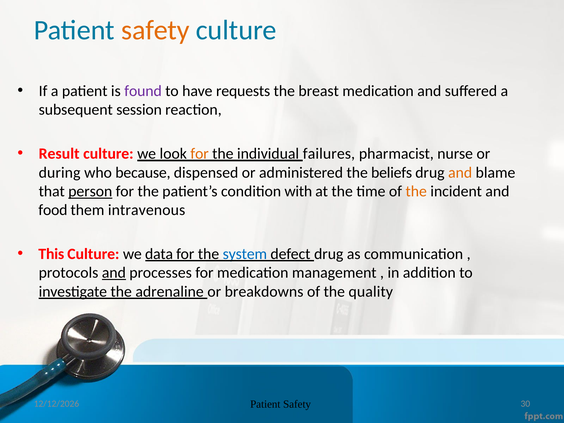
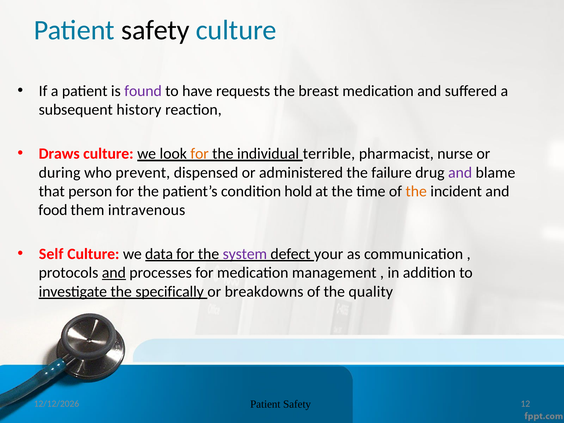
safety colour: orange -> black (155, 30)
session: session -> history (139, 110)
Result: Result -> Draws (59, 154)
failures: failures -> terrible (329, 154)
because: because -> prevent (143, 173)
beliefs: beliefs -> failure (392, 173)
and colour: orange -> purple (460, 173)
person underline: present -> none (90, 191)
with: with -> hold (298, 191)
This: This -> Self (51, 254)
system colour: blue -> purple (245, 254)
defect drug: drug -> your (329, 254)
adrenaline: adrenaline -> specifically (170, 292)
30: 30 -> 12 (525, 404)
